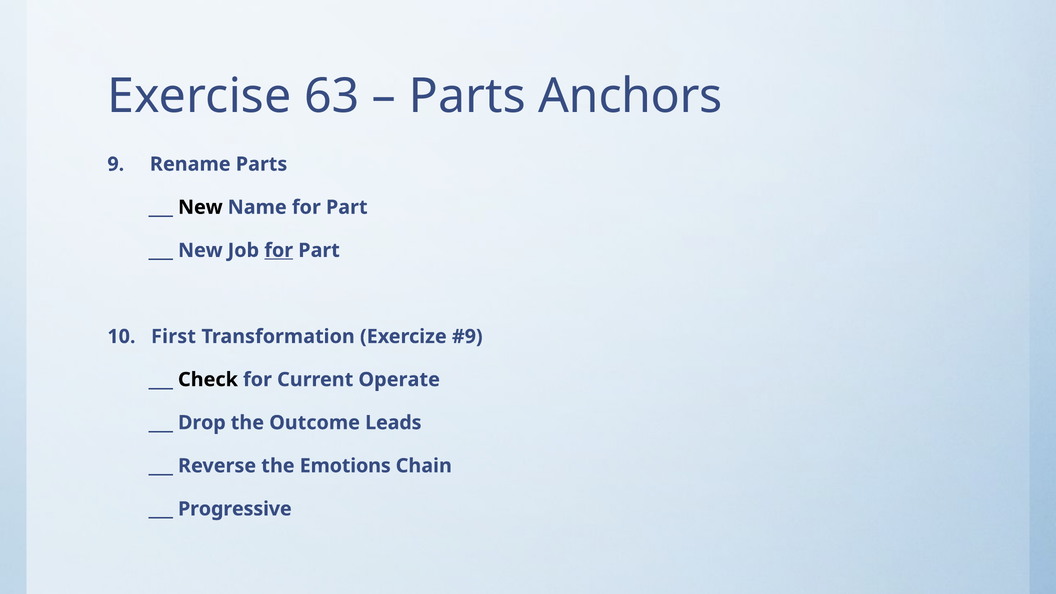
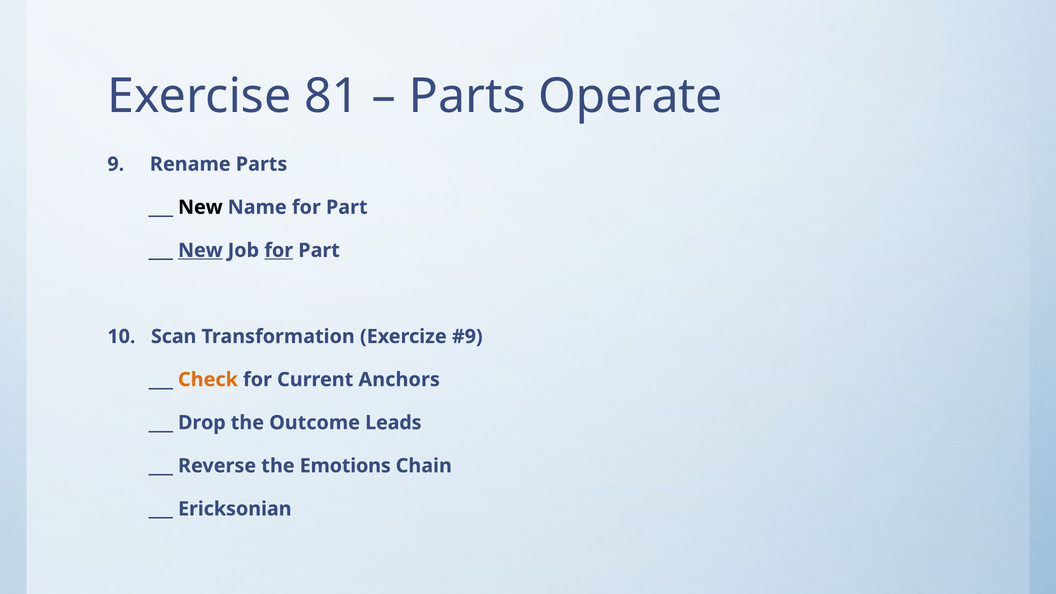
63: 63 -> 81 (332, 96)
Anchors: Anchors -> Operate (631, 96)
New underline: none -> present (200, 250)
First: First -> Scan (174, 337)
Check colour: black -> orange (208, 380)
Operate: Operate -> Anchors (399, 380)
Progressive: Progressive -> Ericksonian (235, 509)
